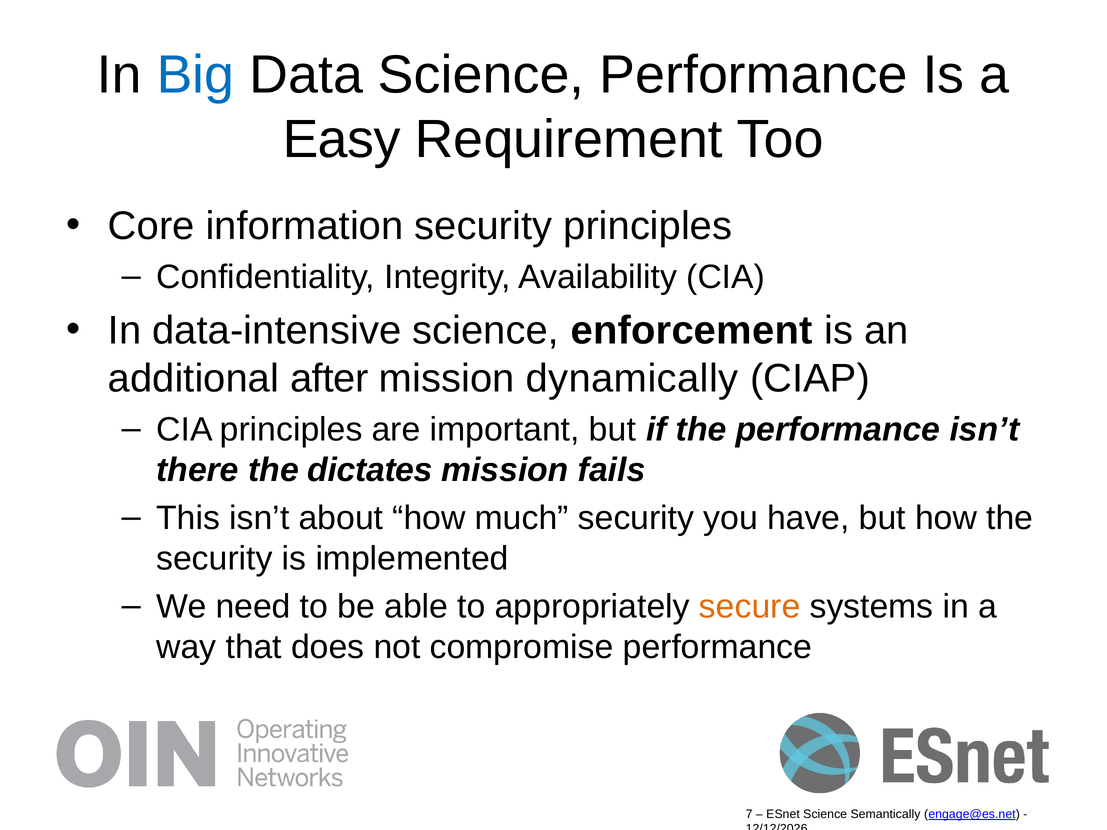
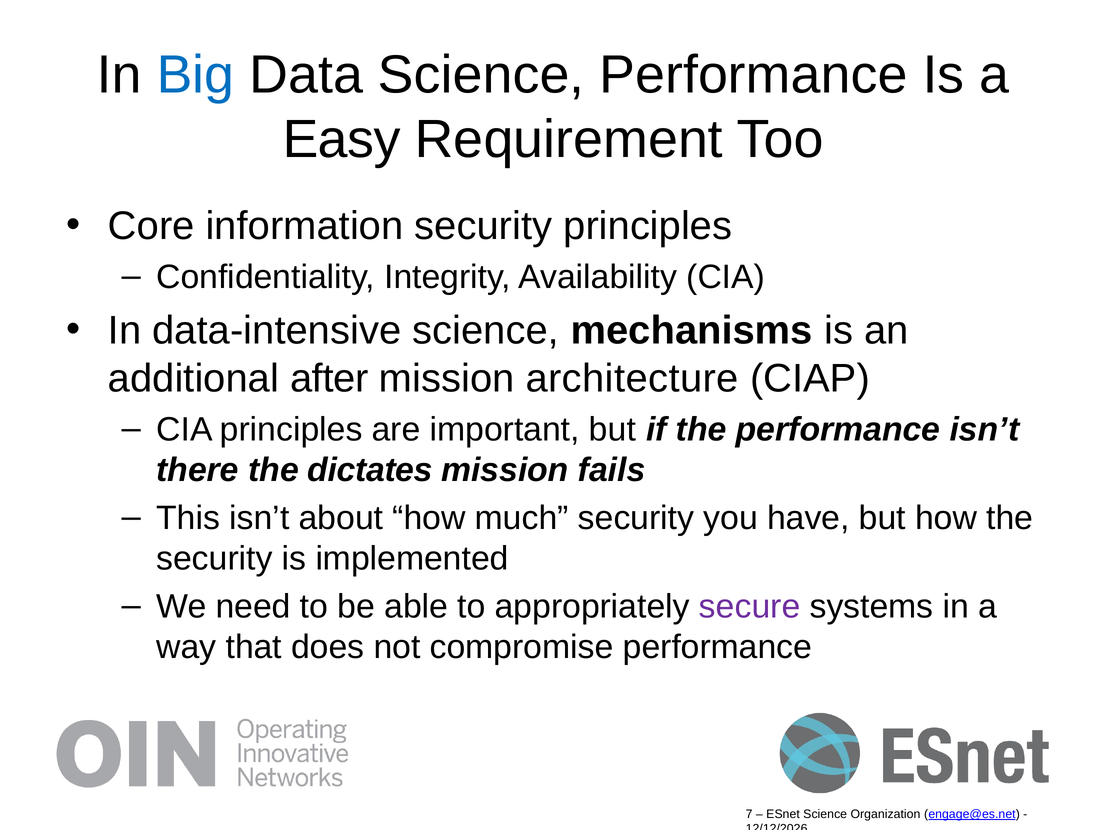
enforcement: enforcement -> mechanisms (692, 331)
dynamically: dynamically -> architecture (632, 378)
secure colour: orange -> purple (750, 607)
Semantically: Semantically -> Organization (885, 814)
